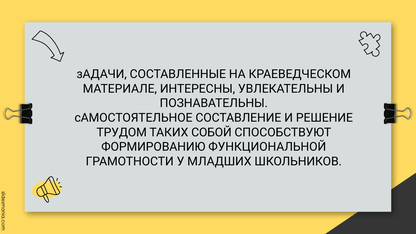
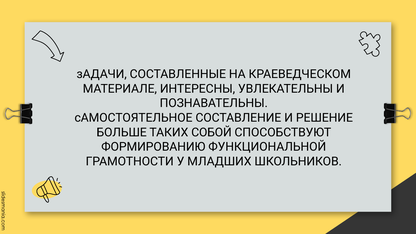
ТРУДОМ: ТРУДОМ -> БОЛЬШЕ (122, 132)
